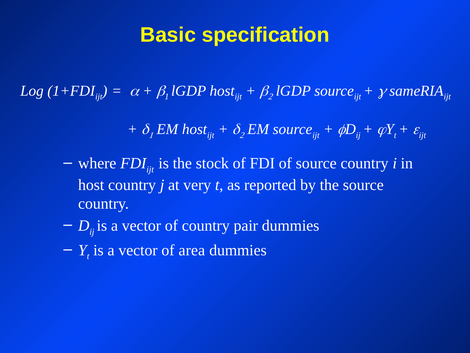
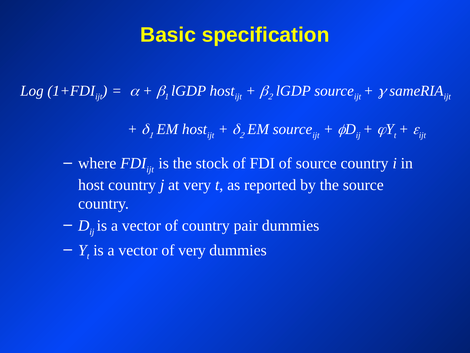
of area: area -> very (192, 250)
